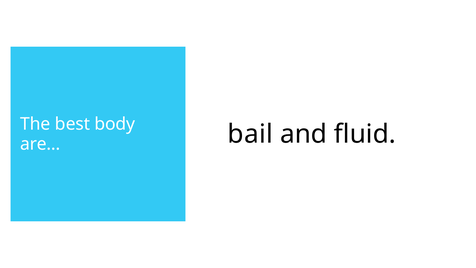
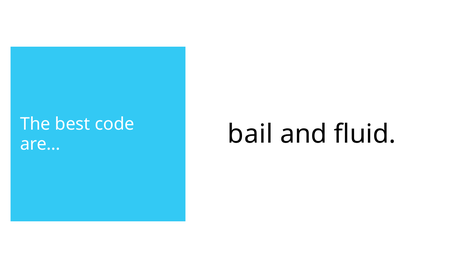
body: body -> code (115, 124)
